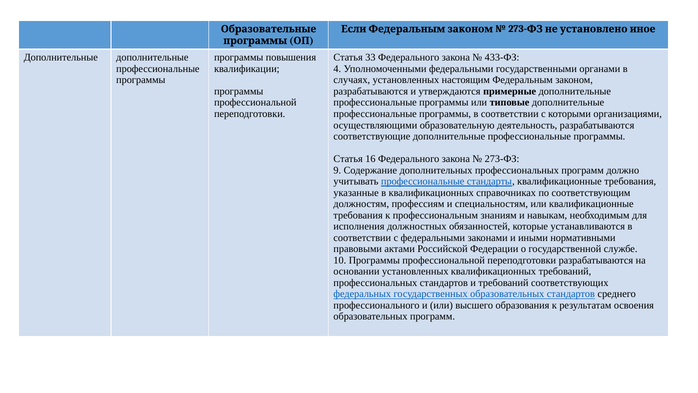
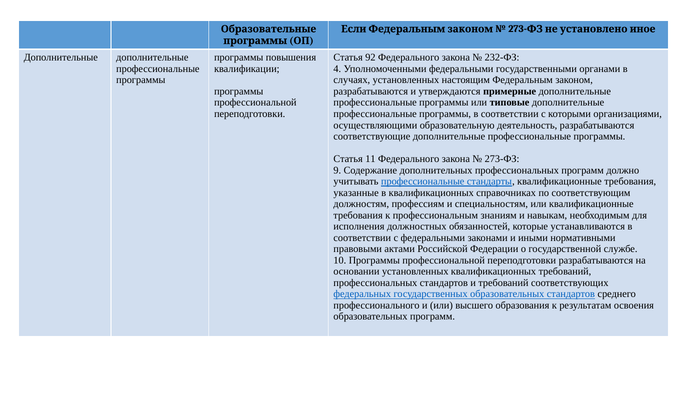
33: 33 -> 92 (370, 58)
433-ФЗ: 433-ФЗ -> 232-ФЗ (502, 58)
16: 16 -> 11 (370, 159)
